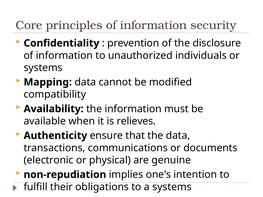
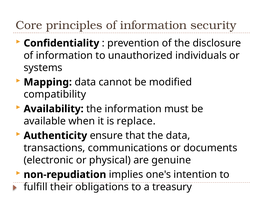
relieves: relieves -> replace (136, 121)
a systems: systems -> treasury (172, 187)
